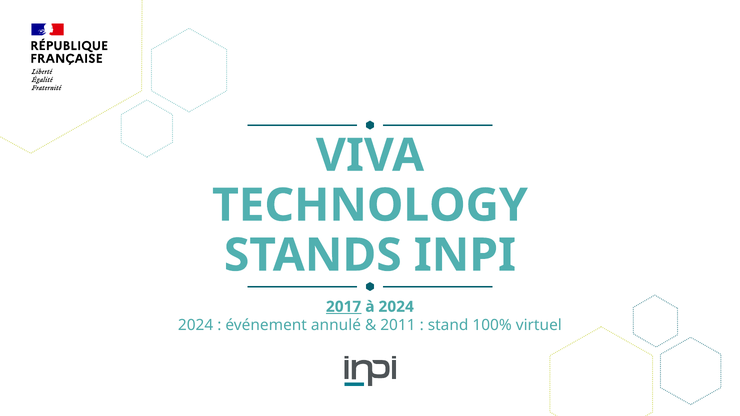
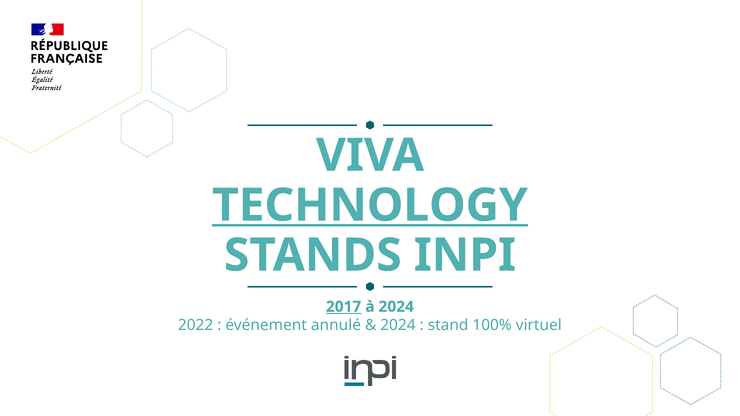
TECHNOLOGY underline: none -> present (370, 206)
2024: 2024 -> 2022 (196, 325)
2011: 2011 -> 2024 (398, 325)
